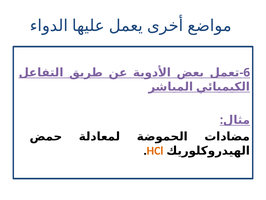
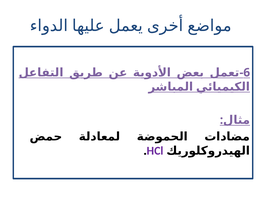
HCl colour: orange -> purple (155, 150)
